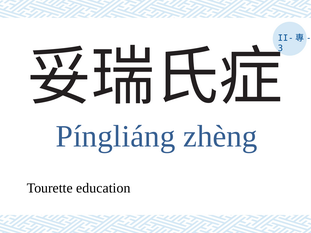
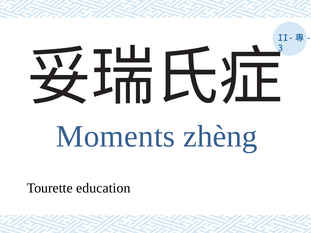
Píngliáng: Píngliáng -> Moments (115, 136)
